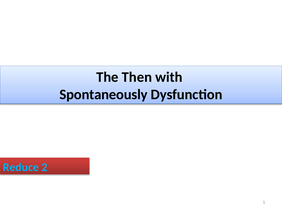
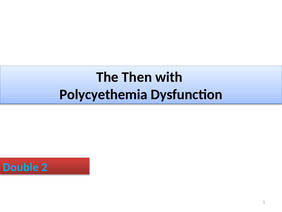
Spontaneously: Spontaneously -> Polycyethemia (104, 94)
Reduce: Reduce -> Double (21, 167)
